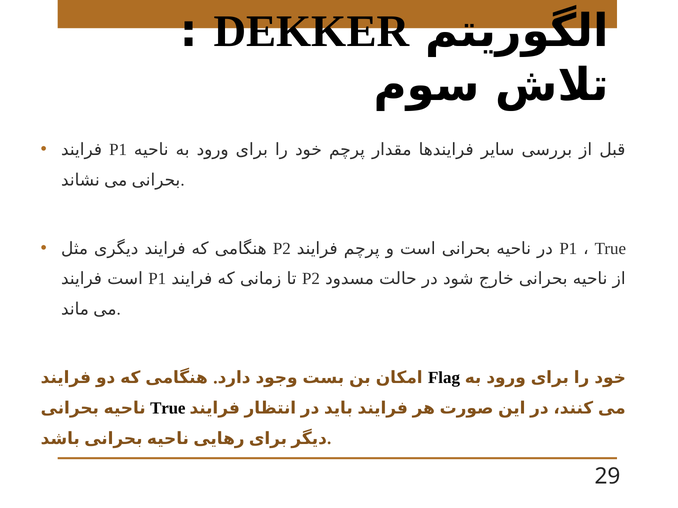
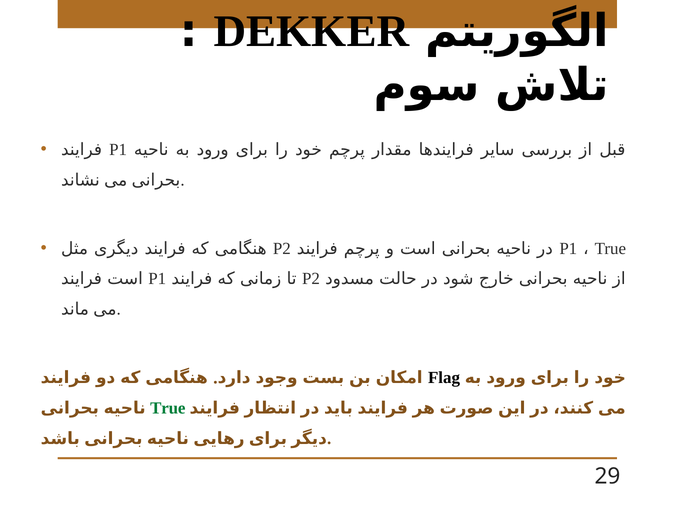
True colour: black -> green (168, 409)
